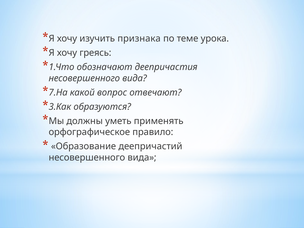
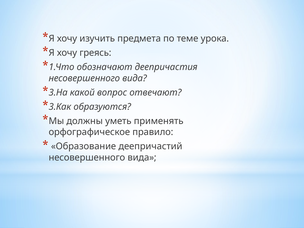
признака: признака -> предмета (139, 39)
7.На: 7.На -> 3.На (58, 93)
